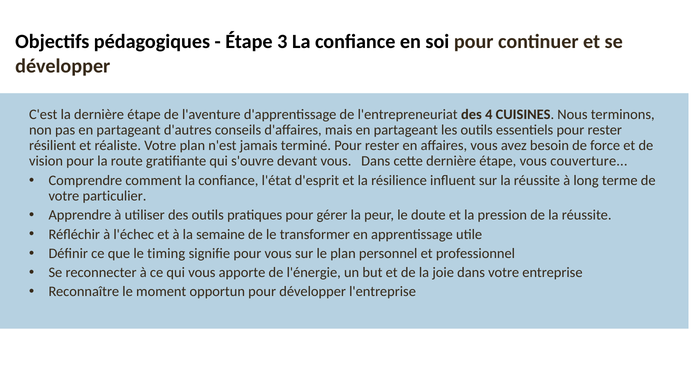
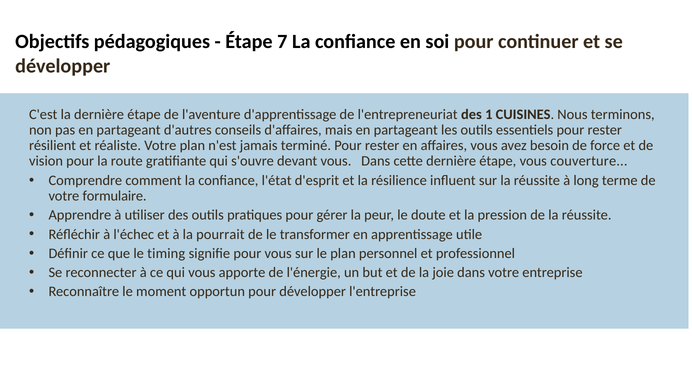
3: 3 -> 7 (282, 42)
4: 4 -> 1 (489, 115)
particulier: particulier -> formulaire (115, 196)
semaine: semaine -> pourrait (220, 234)
